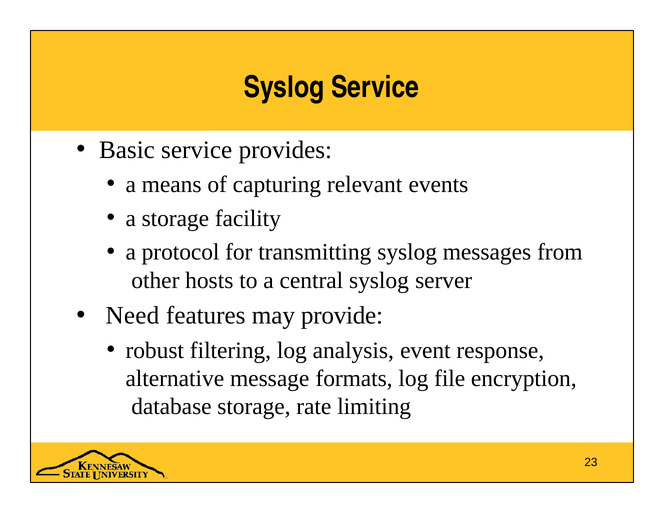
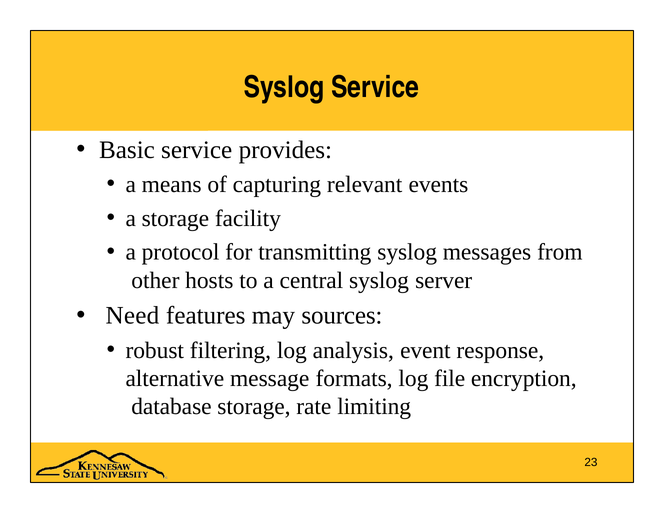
provide: provide -> sources (342, 316)
